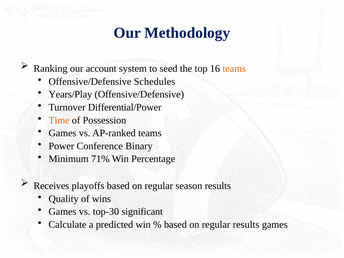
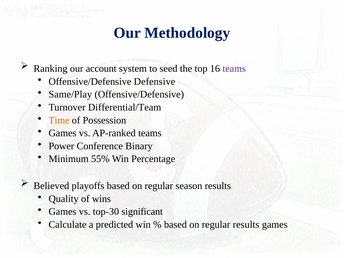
teams colour: orange -> purple (234, 69)
Schedules: Schedules -> Defensive (155, 82)
Years/Play: Years/Play -> Same/Play (70, 94)
Differential/Power: Differential/Power -> Differential/Team (125, 107)
71%: 71% -> 55% (100, 159)
Receives: Receives -> Believed (51, 186)
